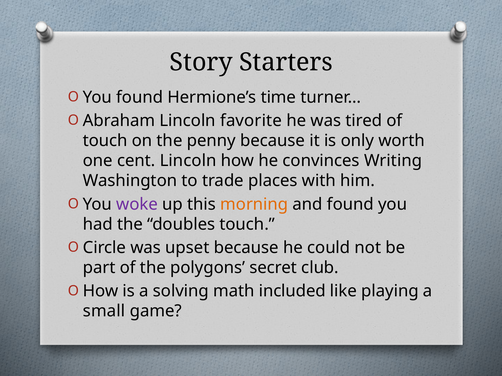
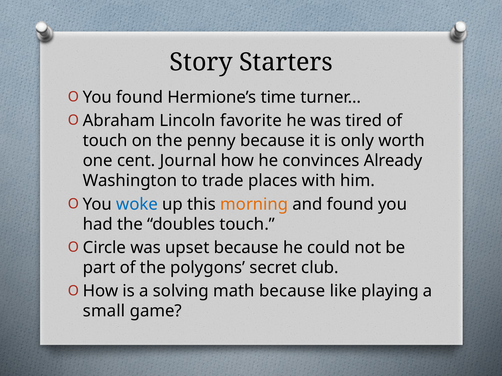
cent Lincoln: Lincoln -> Journal (188, 161)
Writing: Writing -> Already (393, 161)
woke colour: purple -> blue (137, 204)
math included: included -> because (292, 291)
